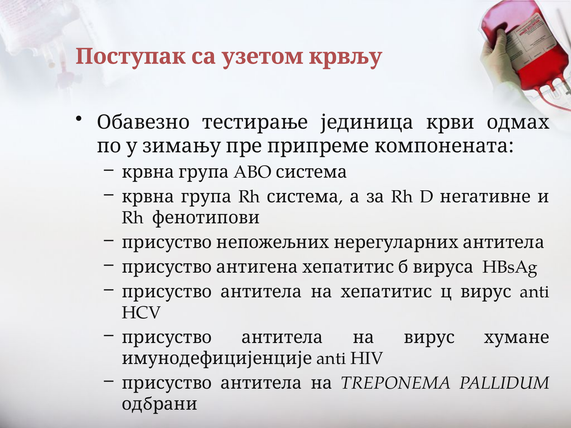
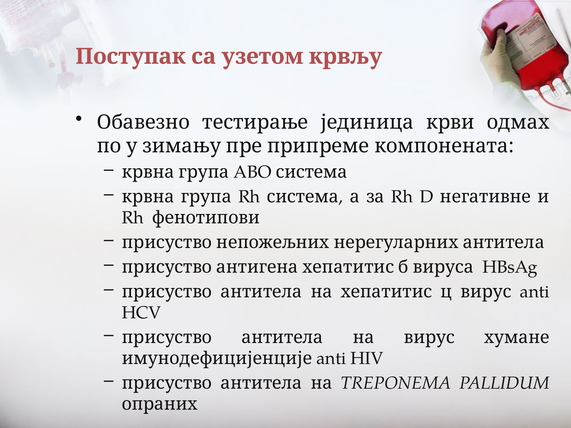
одбрани: одбрани -> опраних (160, 404)
